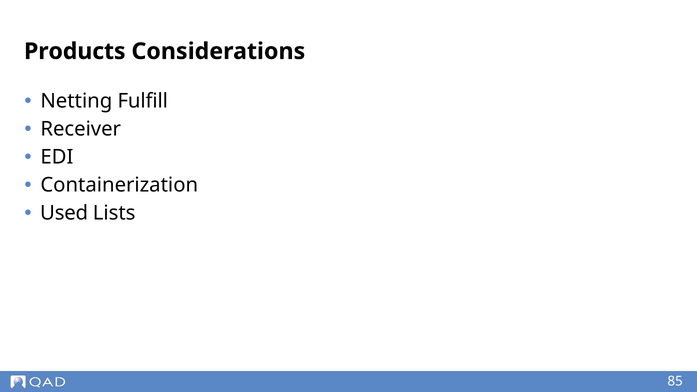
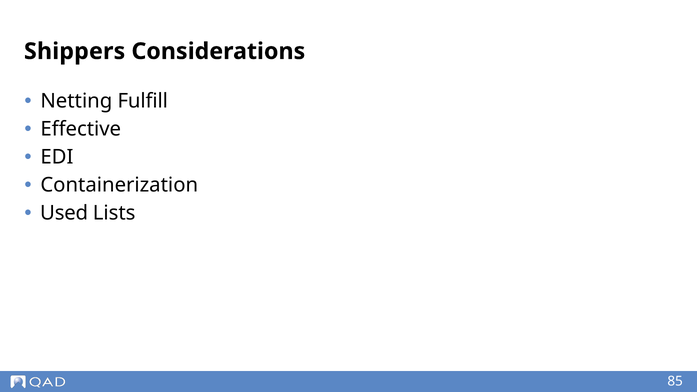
Products: Products -> Shippers (75, 51)
Receiver: Receiver -> Effective (81, 129)
